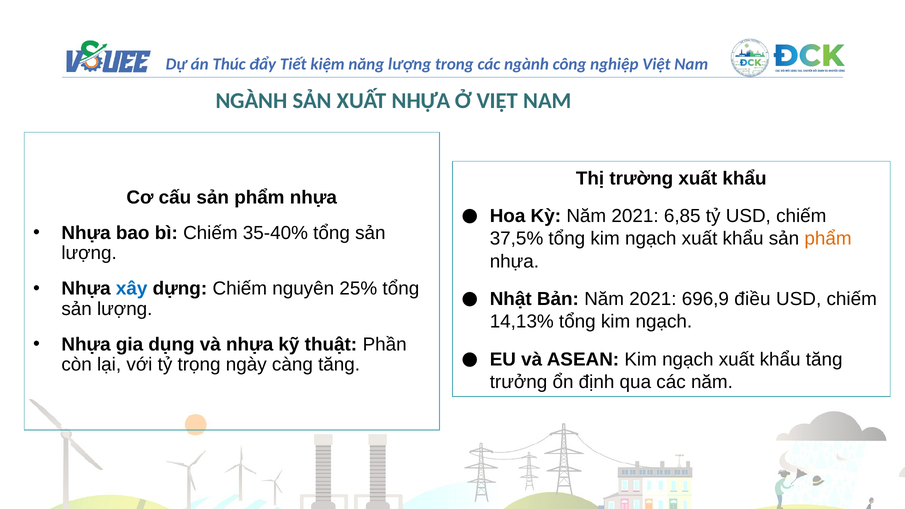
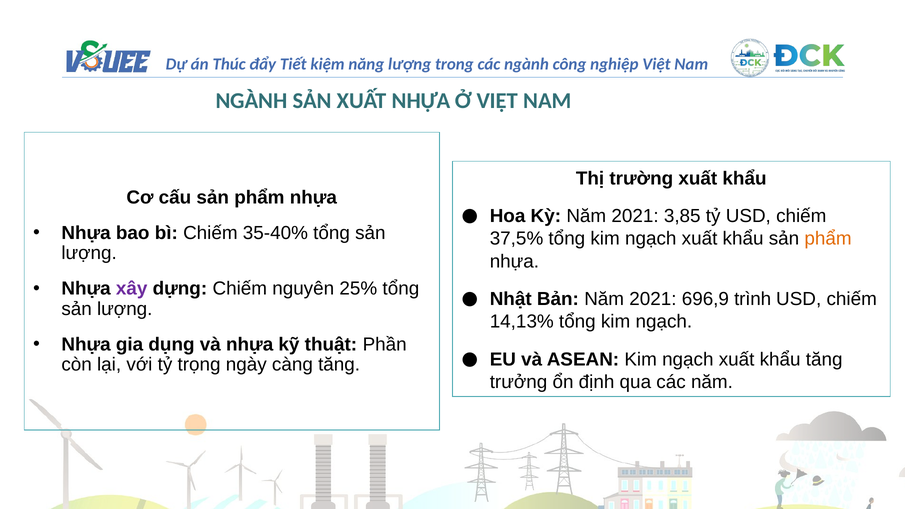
6,85: 6,85 -> 3,85 (682, 216)
xây colour: blue -> purple (132, 289)
điều: điều -> trình (753, 299)
